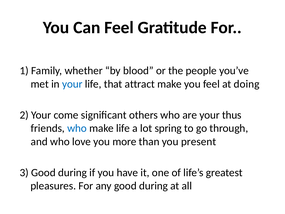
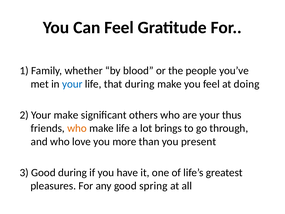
that attract: attract -> during (140, 84)
Your come: come -> make (66, 115)
who colour: blue -> orange (77, 128)
spring: spring -> brings (168, 128)
any good during: during -> spring (153, 186)
